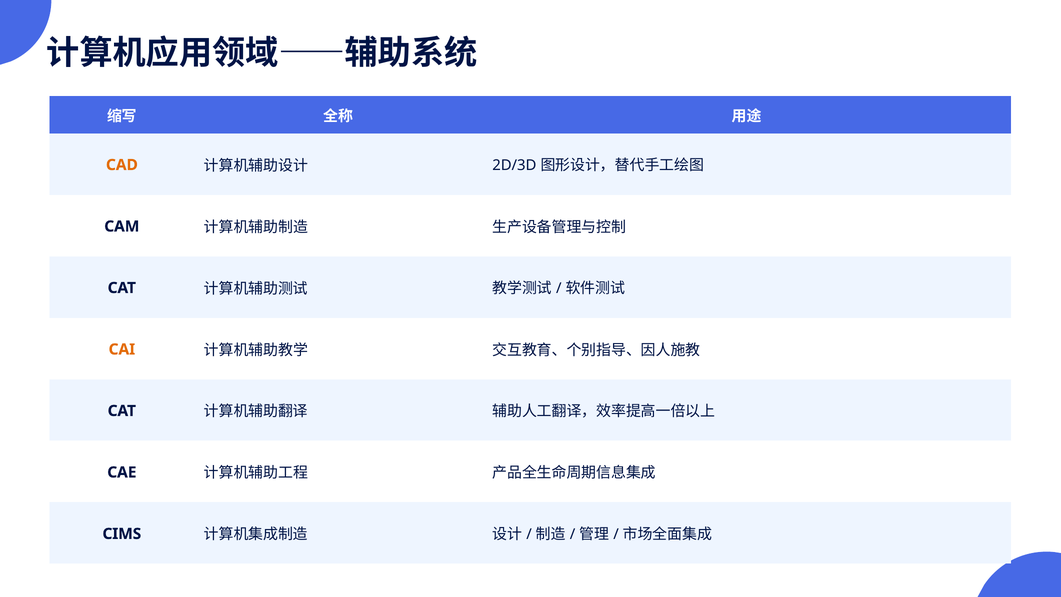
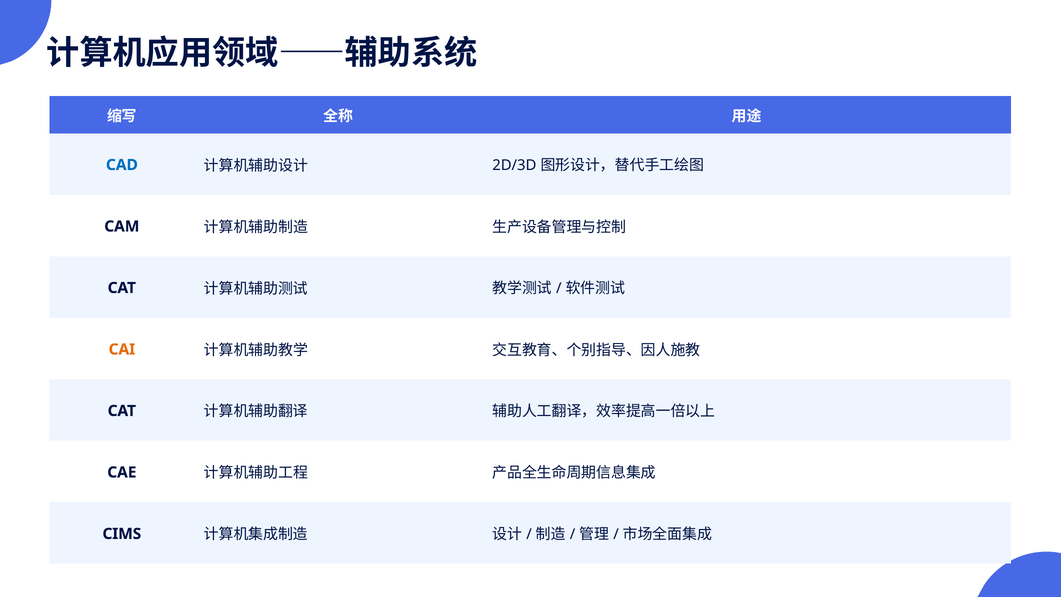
CAD colour: orange -> blue (122, 165)
